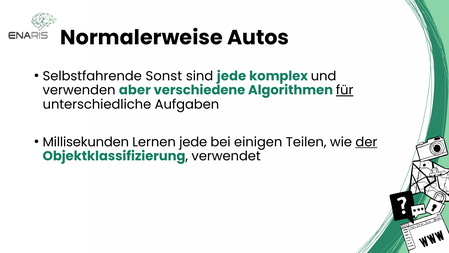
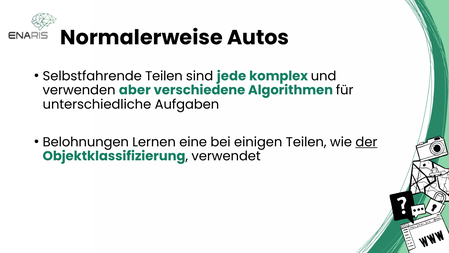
Selbstfahrende Sonst: Sonst -> Teilen (164, 76)
für underline: present -> none (345, 90)
Millisekunden: Millisekunden -> Belohnungen (86, 142)
Lernen jede: jede -> eine (193, 142)
